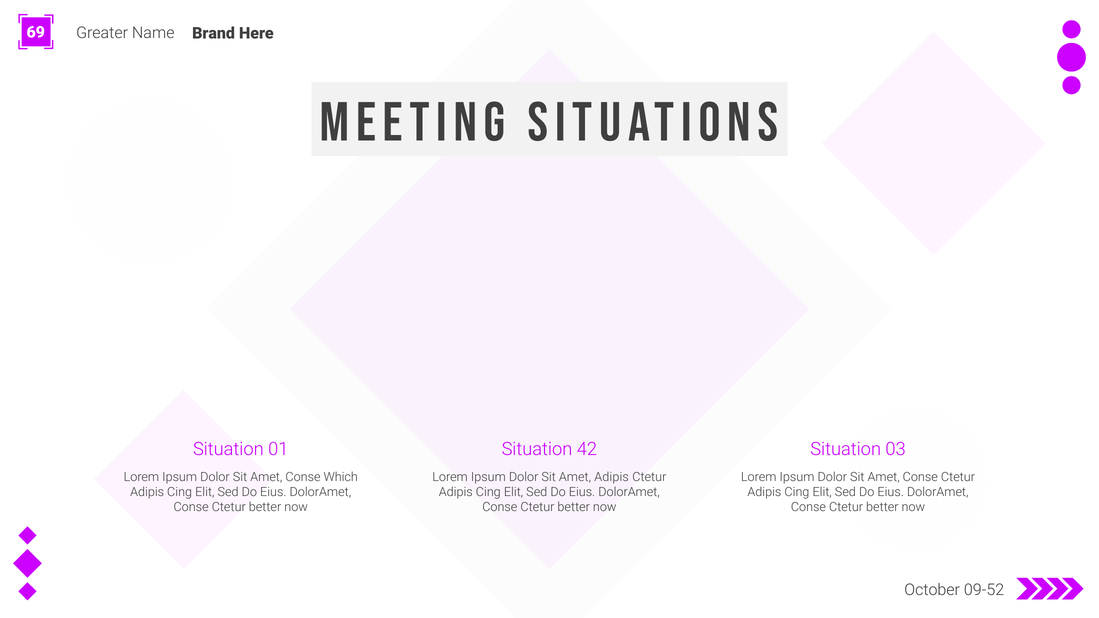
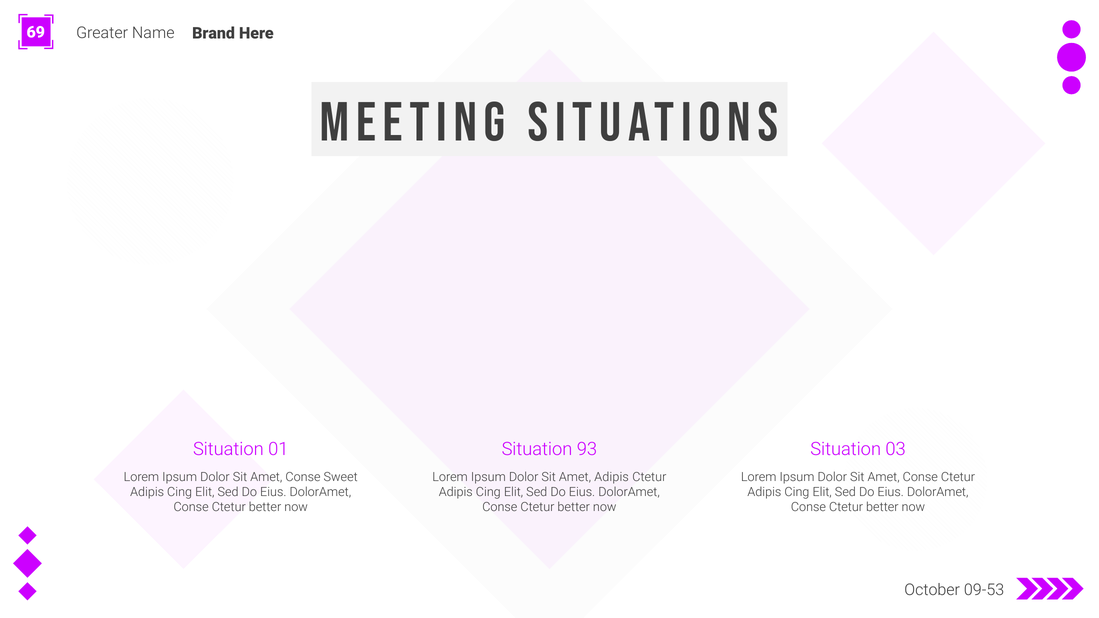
42: 42 -> 93 (587, 449)
Which: Which -> Sweet (341, 477)
09-52: 09-52 -> 09-53 (984, 590)
